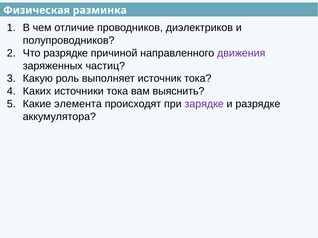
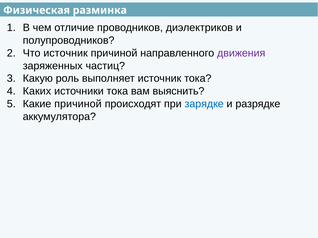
Что разрядке: разрядке -> источник (66, 53)
Какие элемента: элемента -> причиной (78, 104)
зарядке colour: purple -> blue (204, 104)
